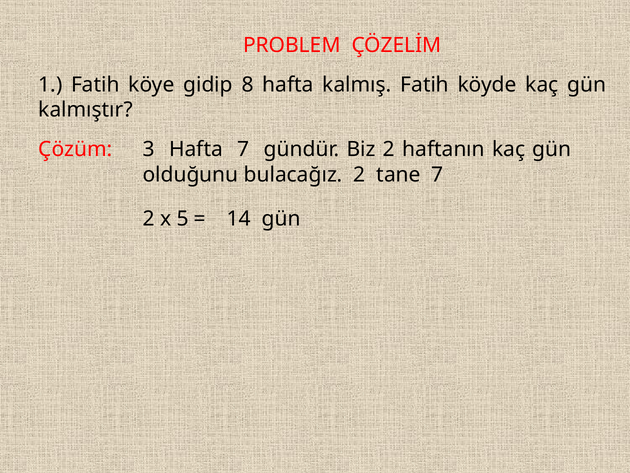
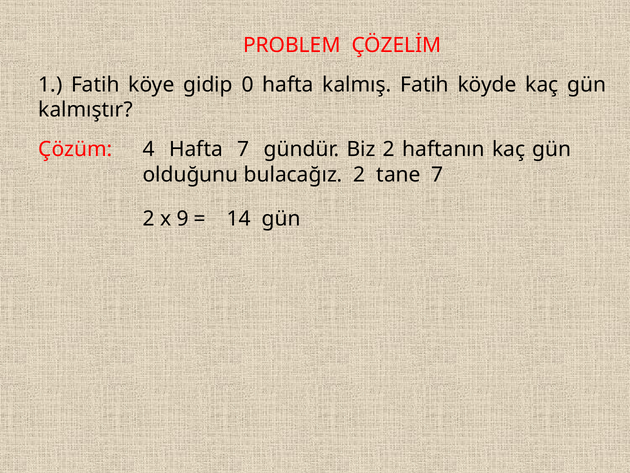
8: 8 -> 0 (248, 85)
3: 3 -> 4 (149, 149)
5: 5 -> 9 (183, 219)
